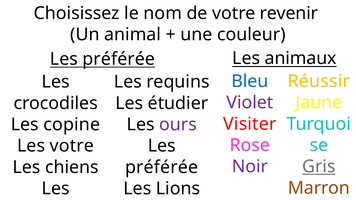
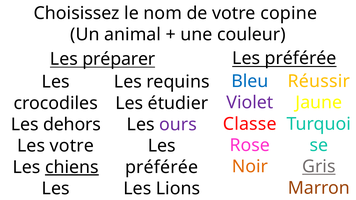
revenir: revenir -> copine (289, 13)
animaux: animaux -> préférée (301, 58)
préférée: préférée -> préparer (119, 59)
Visiter: Visiter -> Classe (250, 124)
copine: copine -> dehors (72, 125)
Noir colour: purple -> orange (250, 167)
chiens underline: none -> present (72, 167)
